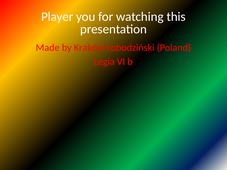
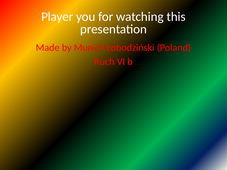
Kraków: Kraków -> Munich (89, 48)
Legia: Legia -> Ruch (104, 62)
